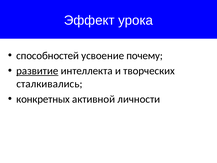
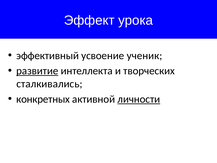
способностей: способностей -> эффективный (48, 56)
почему: почему -> ученик (145, 56)
личности underline: none -> present (139, 99)
